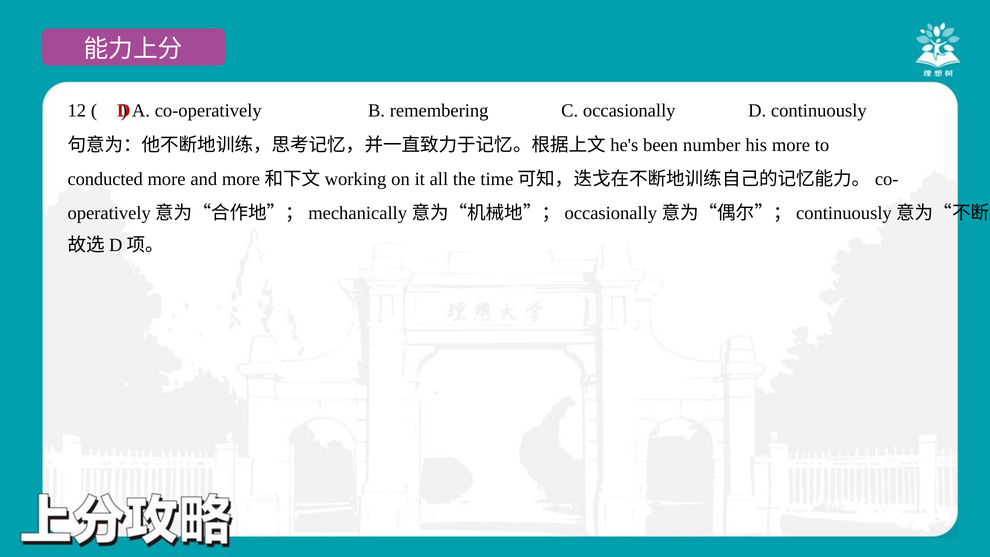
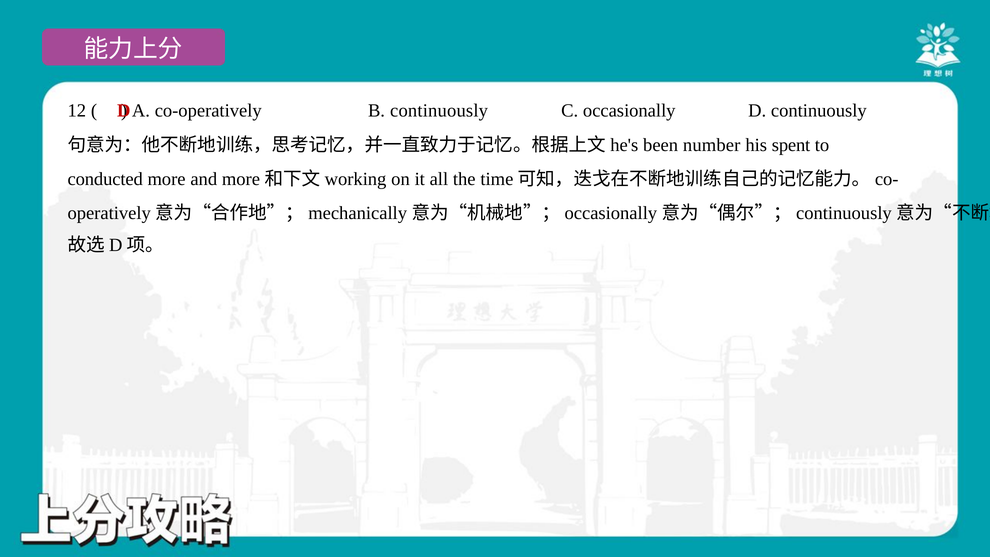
B remembering: remembering -> continuously (439, 111)
his more: more -> spent (791, 145)
